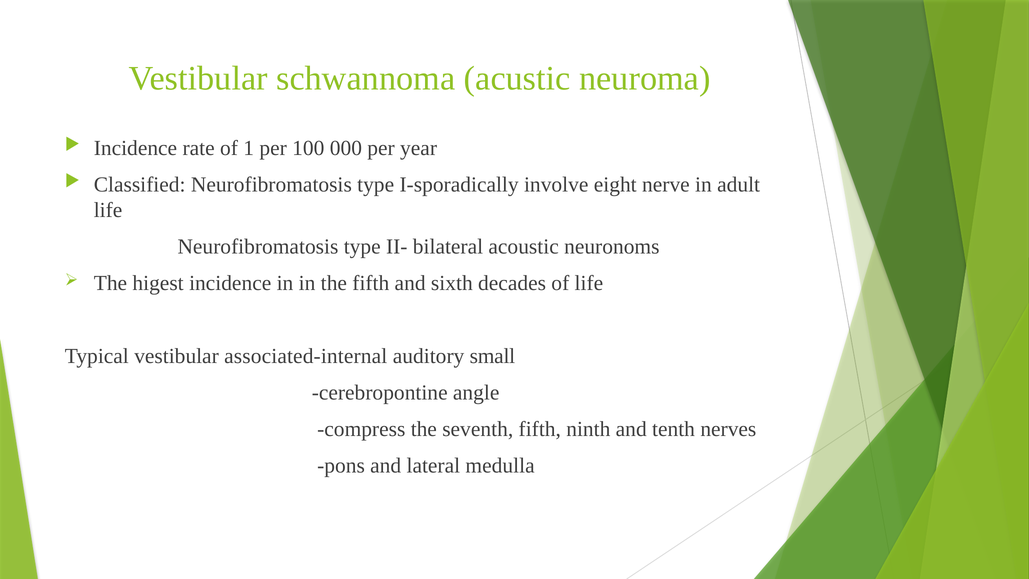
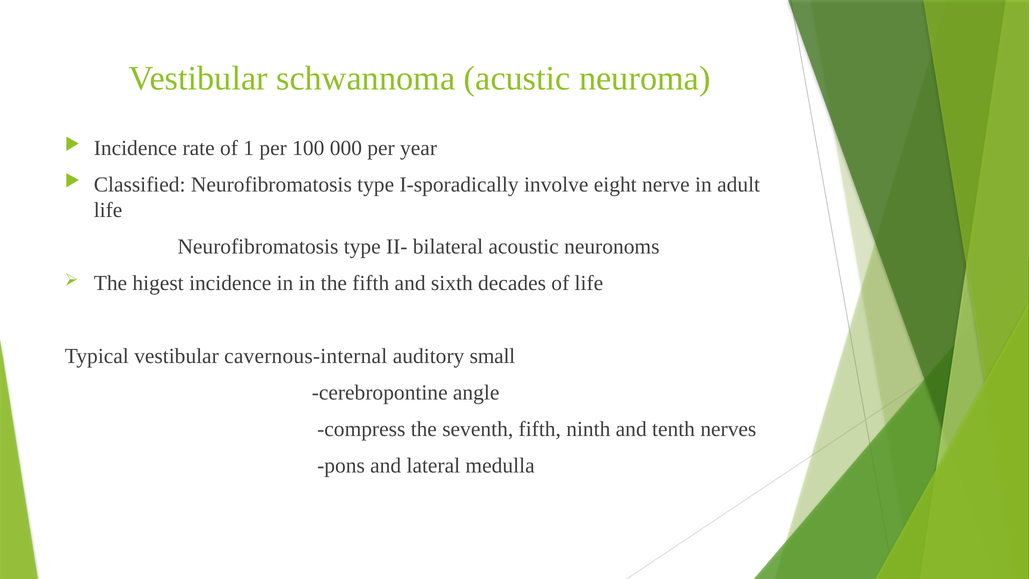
associated-internal: associated-internal -> cavernous-internal (306, 356)
